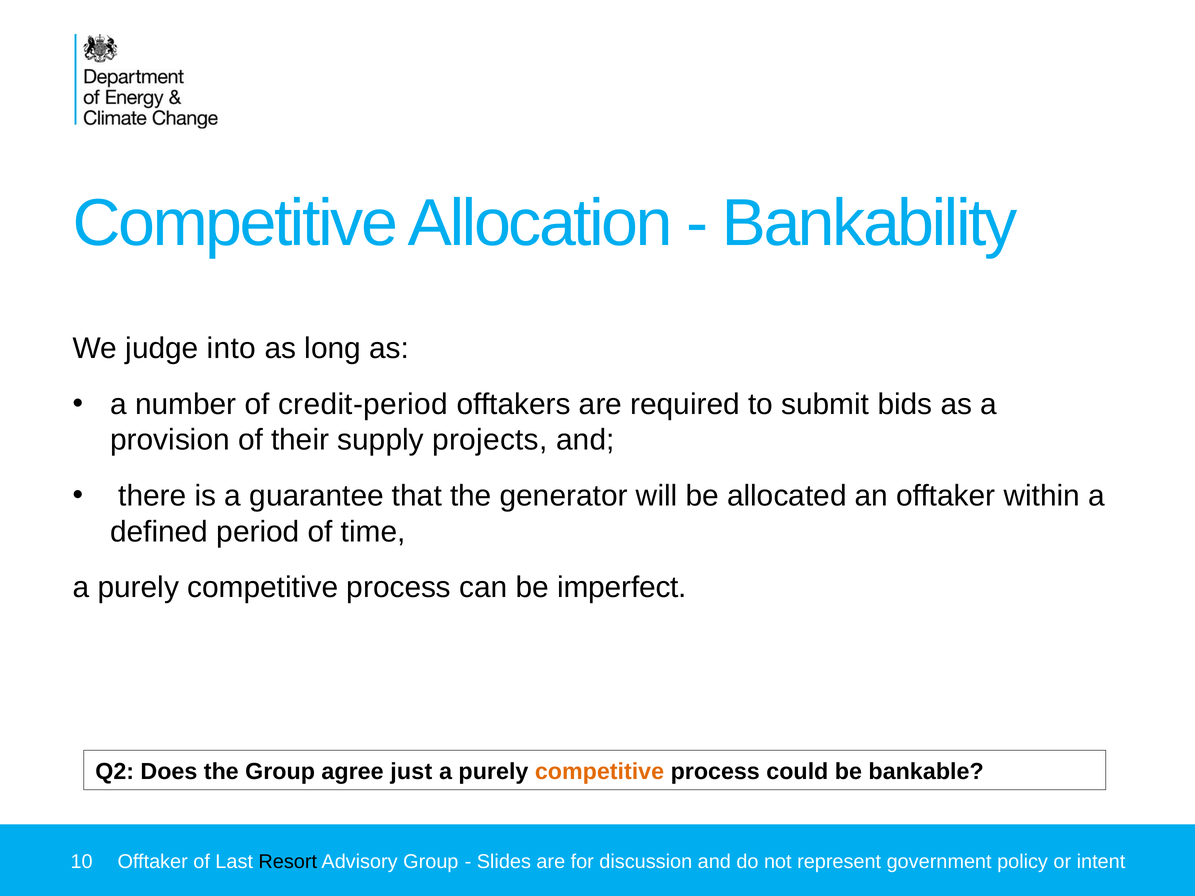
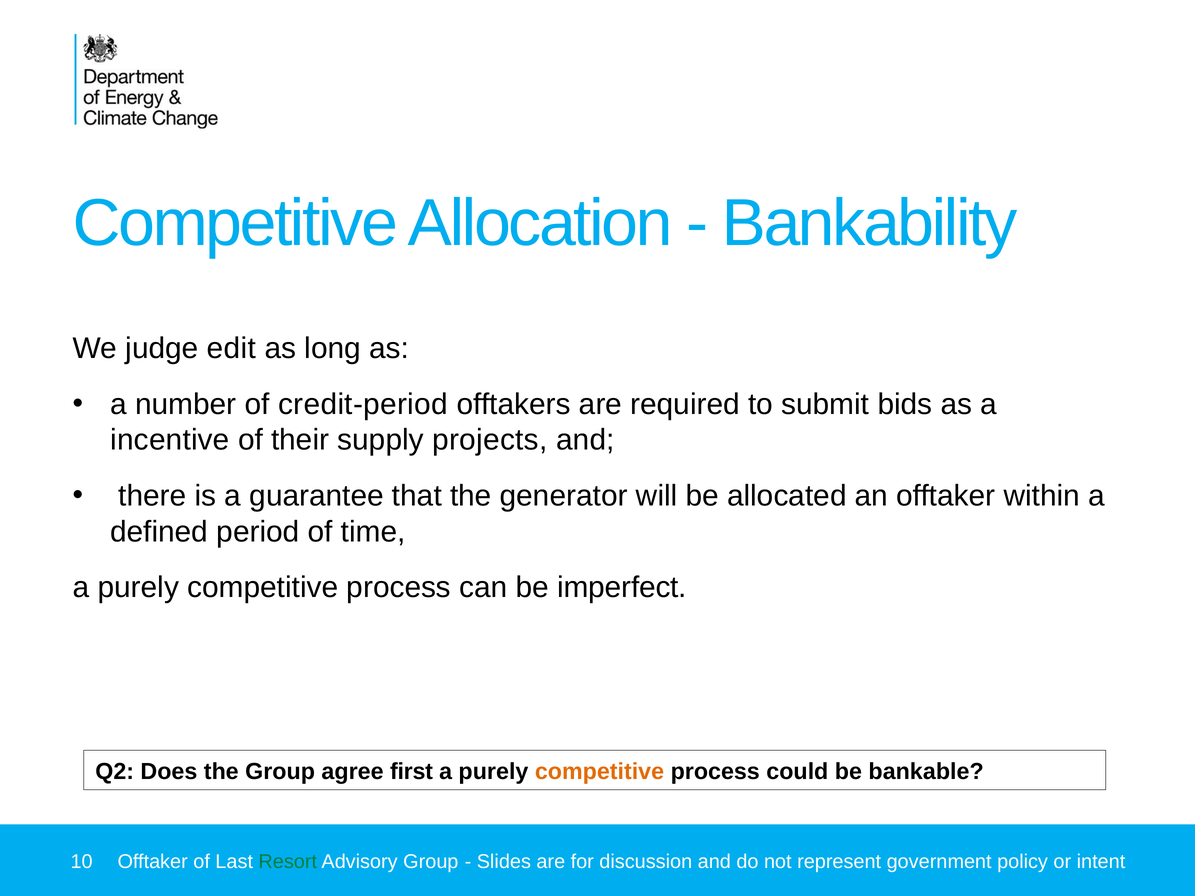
into: into -> edit (231, 349)
provision: provision -> incentive (170, 440)
just: just -> first (412, 772)
Resort colour: black -> green (288, 862)
